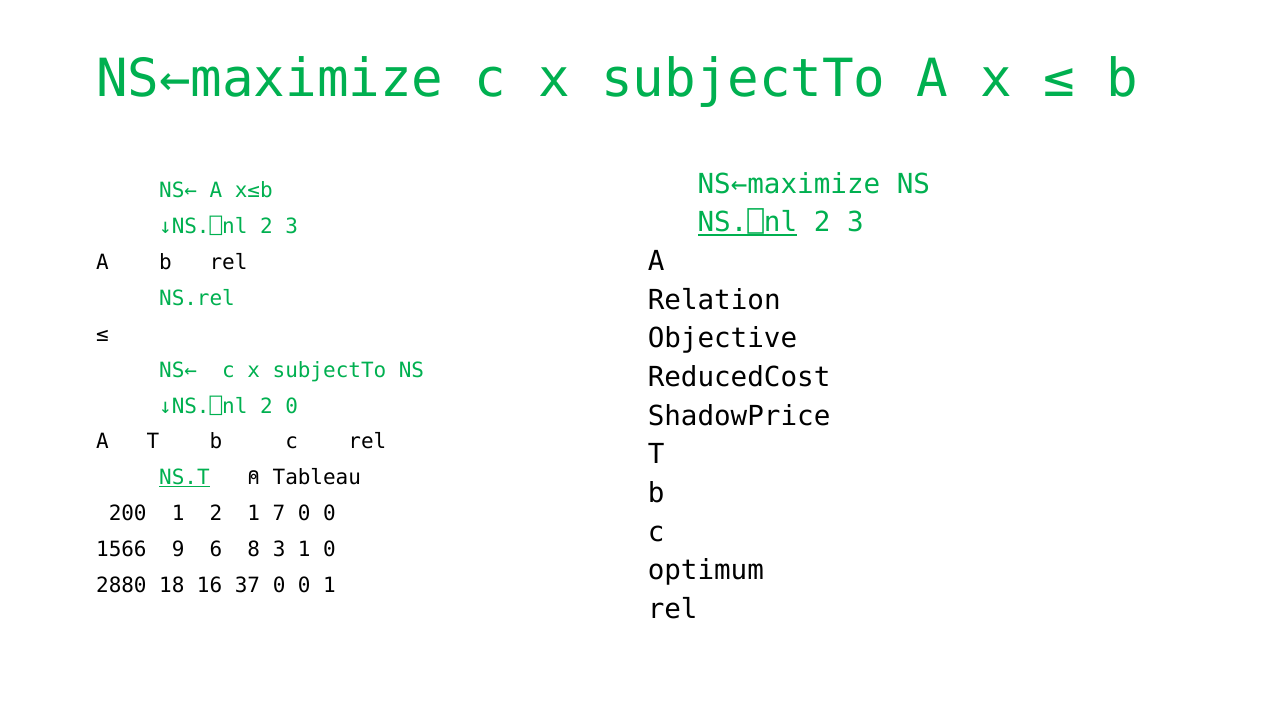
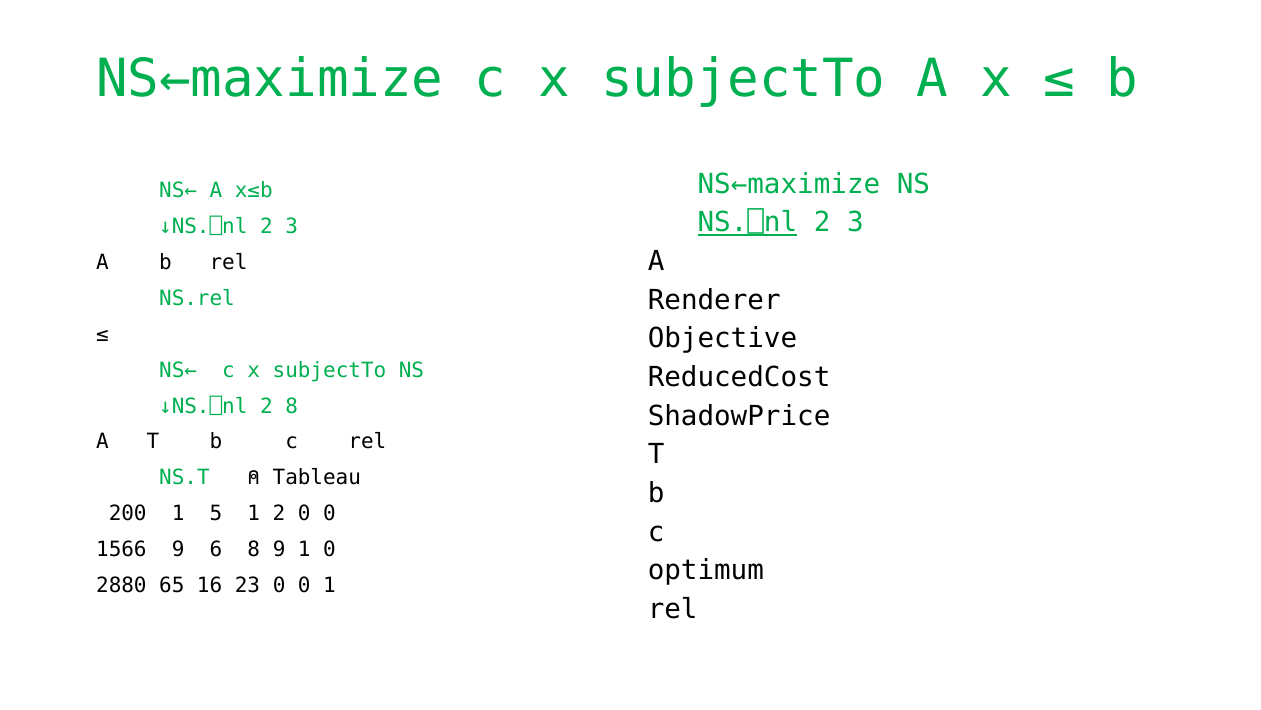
Relation: Relation -> Renderer (714, 300)
2 0: 0 -> 8 (292, 406)
NS.T underline: present -> none (184, 477)
1 2: 2 -> 5 (216, 513)
1 7: 7 -> 2 (279, 513)
8 3: 3 -> 9 (279, 549)
18: 18 -> 65 (172, 585)
37: 37 -> 23 (247, 585)
